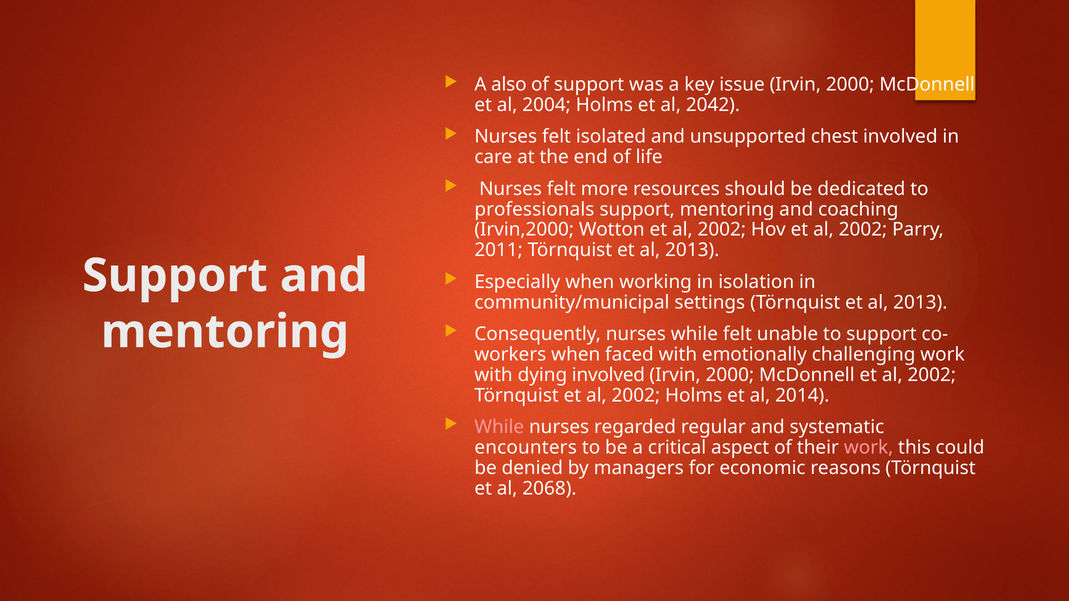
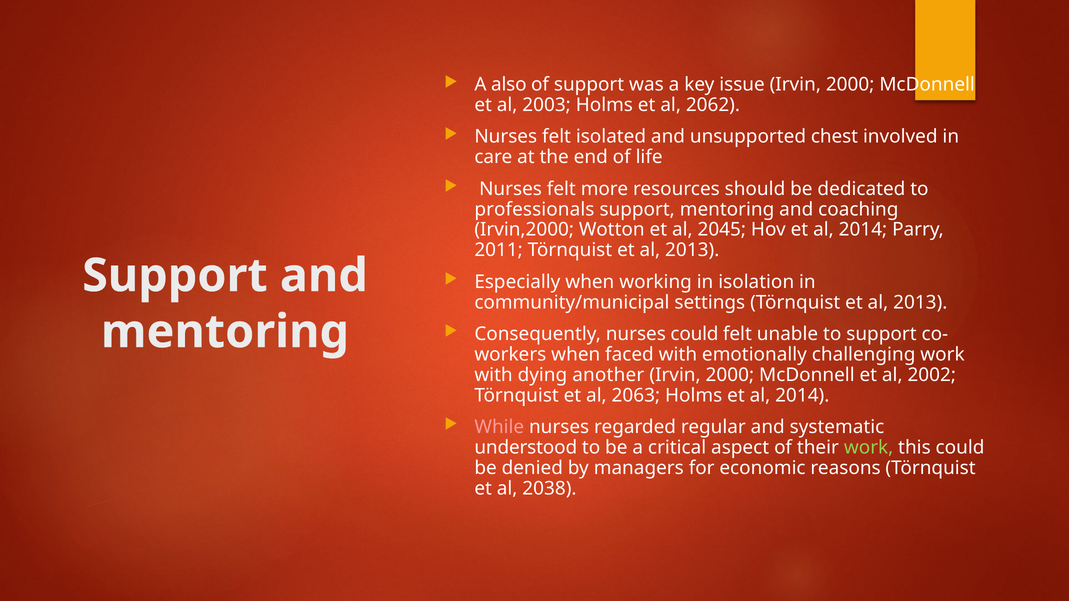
2004: 2004 -> 2003 (547, 105)
2042: 2042 -> 2062 (713, 105)
Wotton et al 2002: 2002 -> 2045 (722, 230)
Hov et al 2002: 2002 -> 2014 (863, 230)
nurses while: while -> could (694, 334)
dying involved: involved -> another (608, 375)
Törnquist et al 2002: 2002 -> 2063 (636, 396)
encounters: encounters -> understood (526, 448)
work colour: pink -> light green (869, 448)
2068: 2068 -> 2038 (549, 489)
